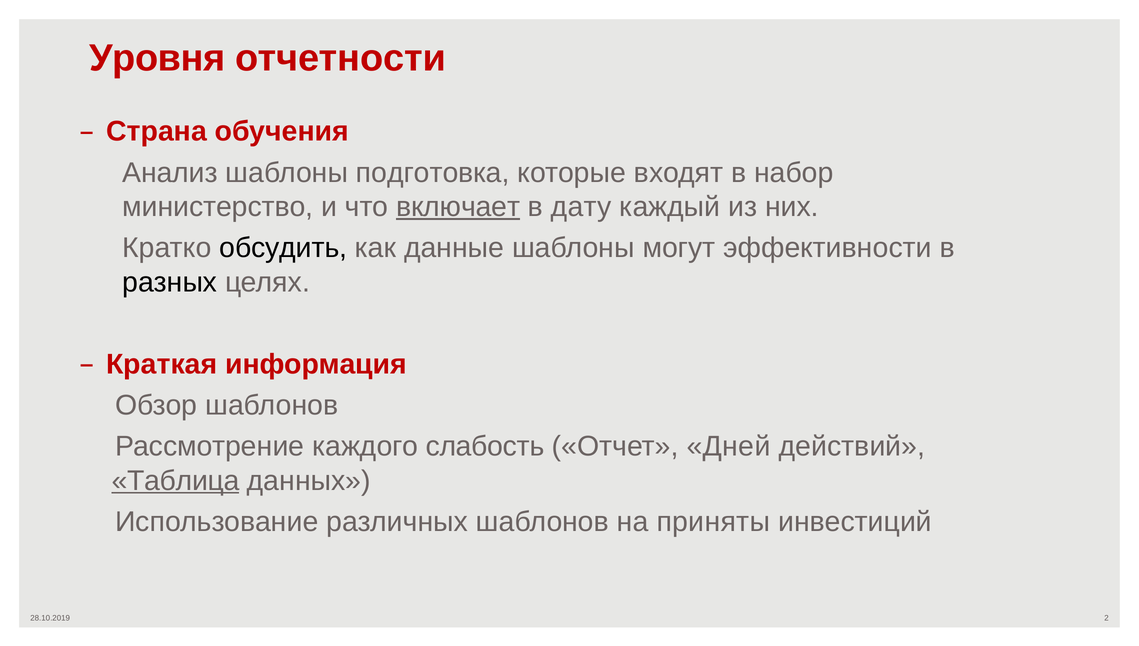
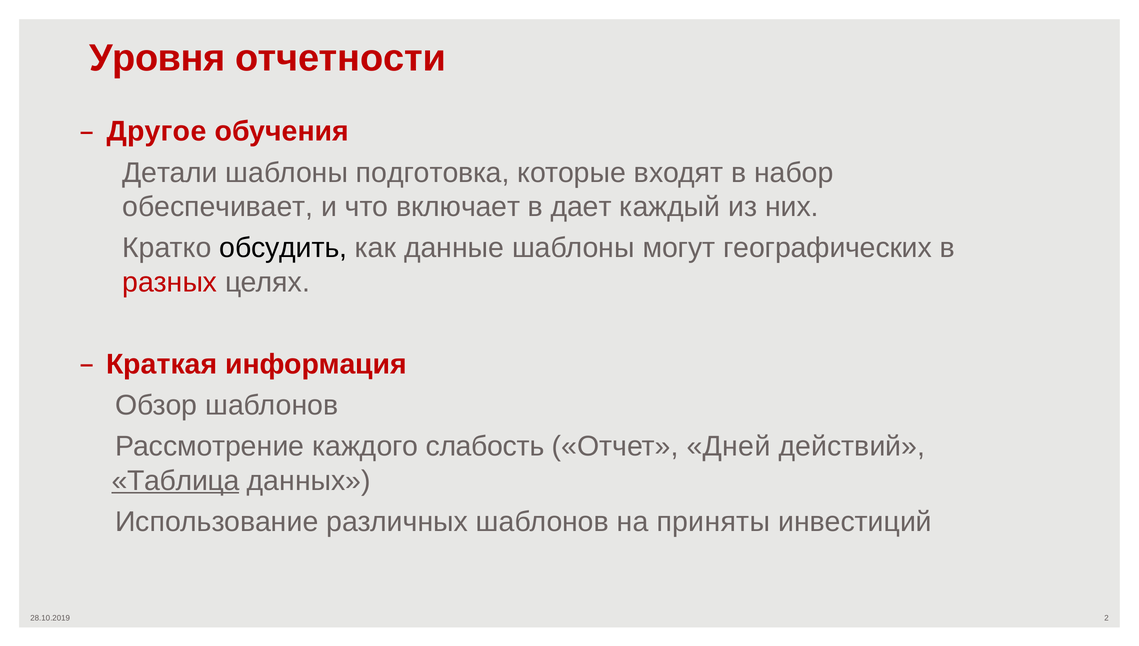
Страна: Страна -> Другое (156, 132)
Анализ: Анализ -> Детали (170, 173)
министерство: министерство -> обеспечивает (218, 207)
включает underline: present -> none (458, 207)
дату: дату -> дает (581, 207)
эффективности: эффективности -> географических (828, 248)
разных colour: black -> red (170, 282)
